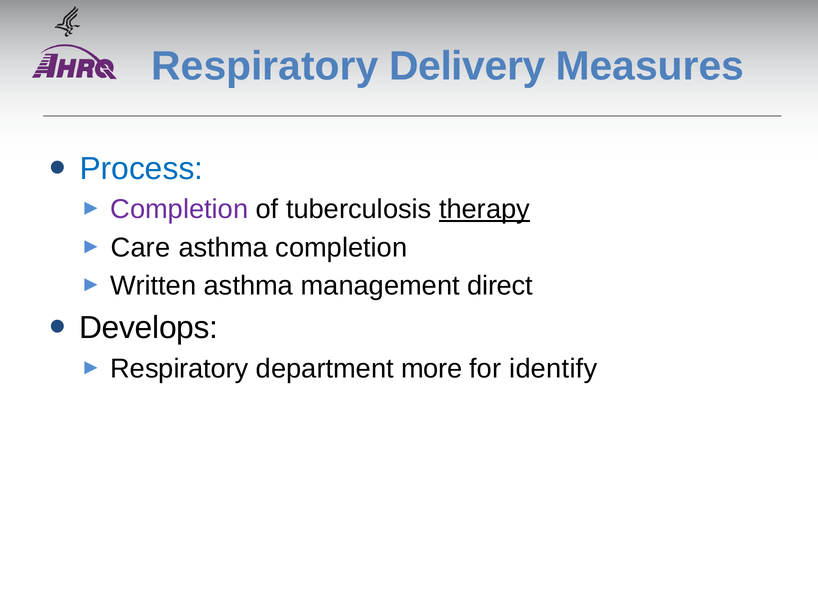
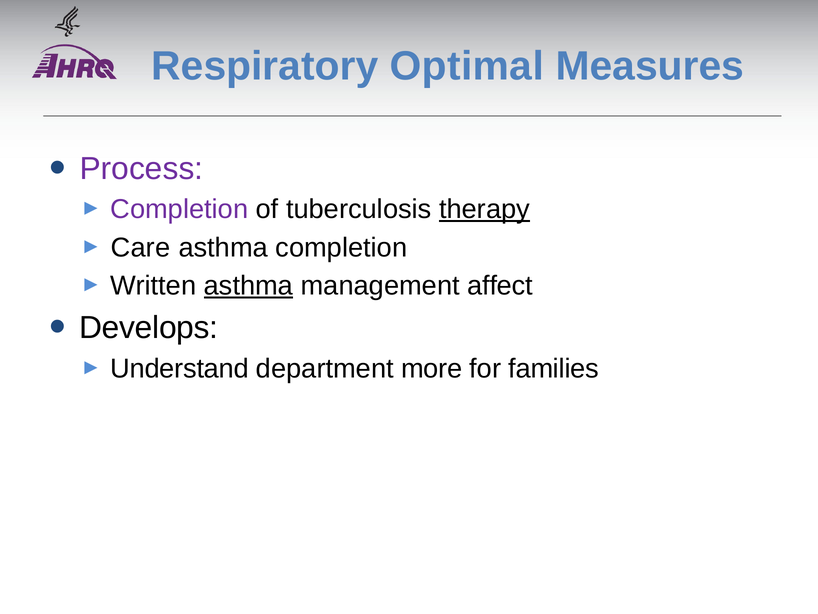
Delivery: Delivery -> Optimal (467, 66)
Process colour: blue -> purple (141, 169)
asthma underline: none -> present (248, 285)
direct: direct -> affect (500, 285)
Respiratory: Respiratory -> Understand (179, 368)
identify: identify -> families (554, 368)
